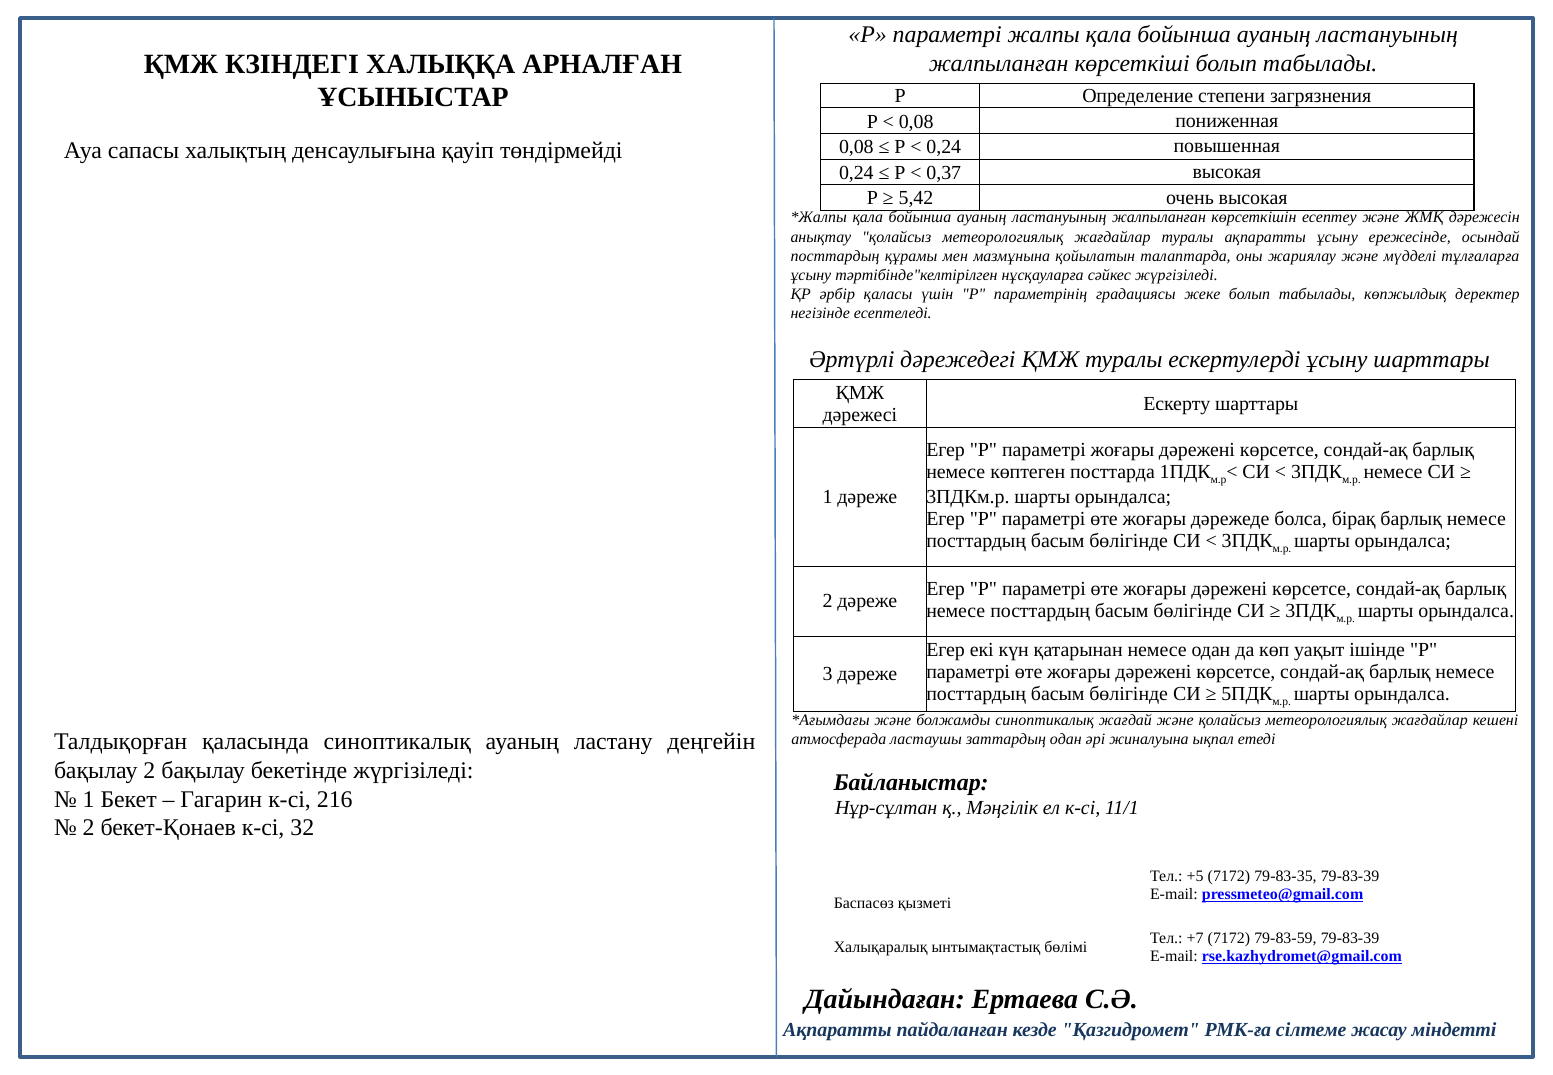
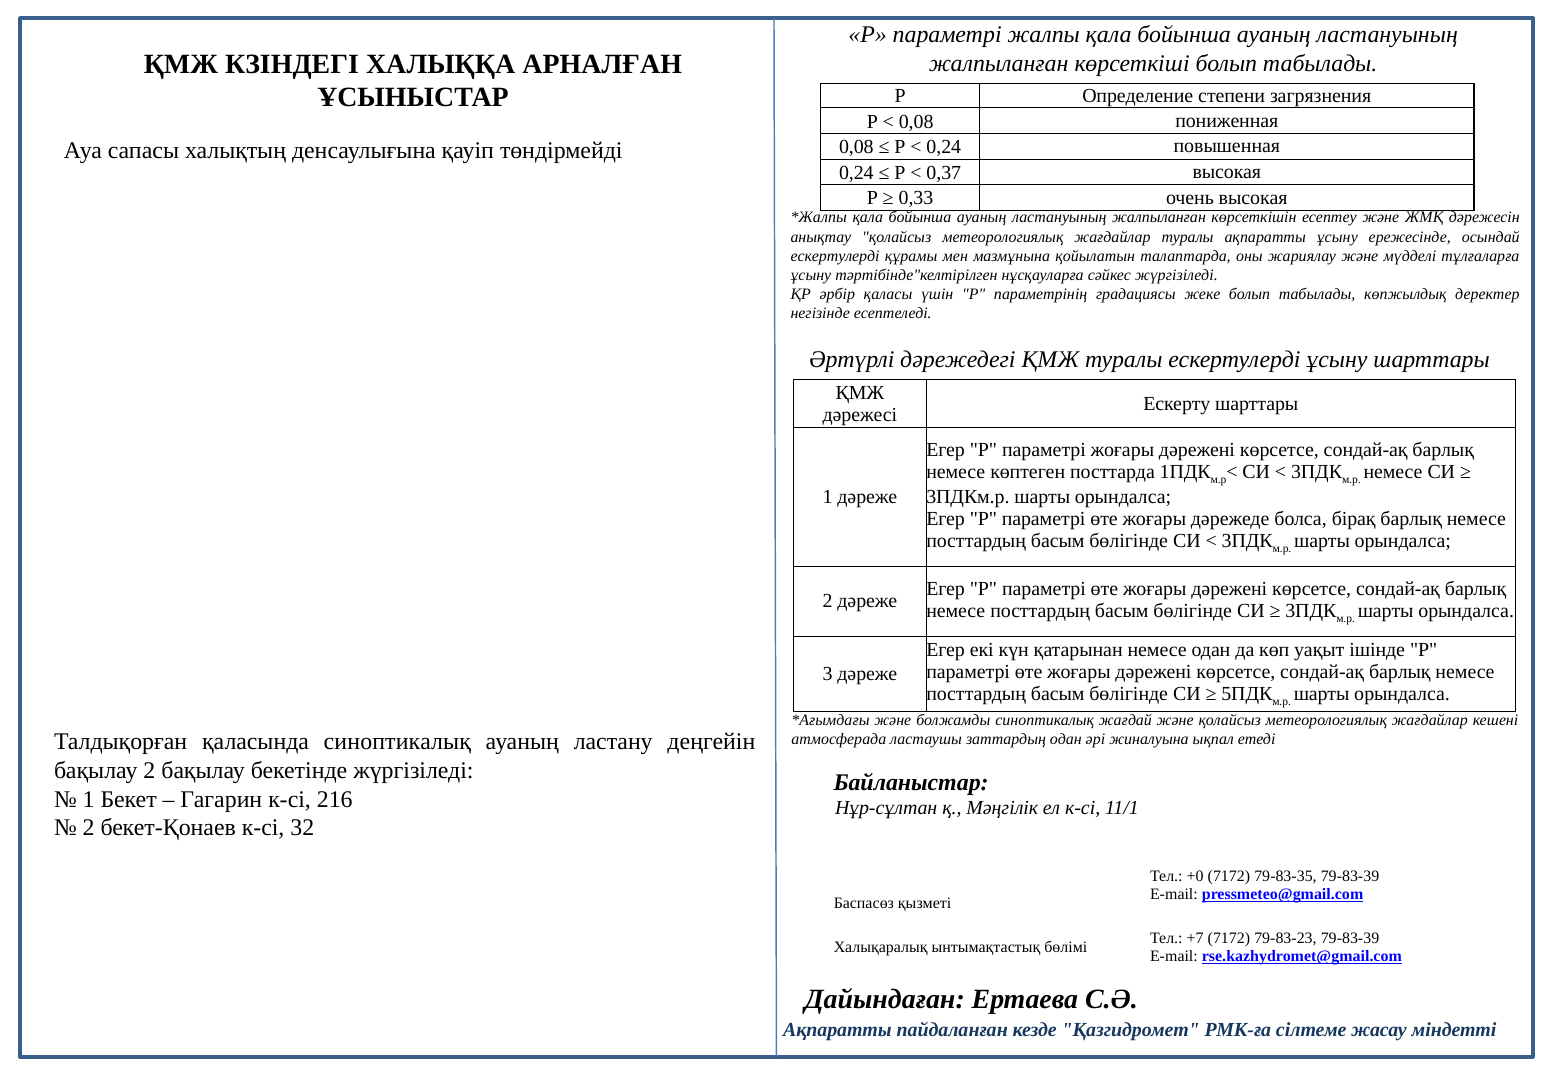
5,42: 5,42 -> 0,33 (916, 198)
посттардың: посттардың -> ескертулерді (835, 256)
+5: +5 -> +0 (1195, 877)
79-83-59: 79-83-59 -> 79-83-23 (1285, 939)
